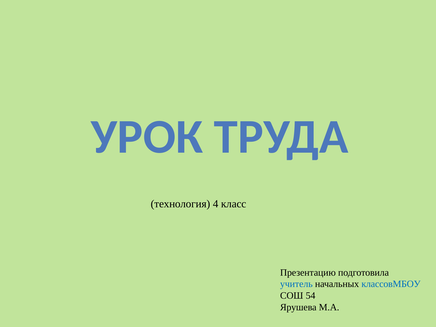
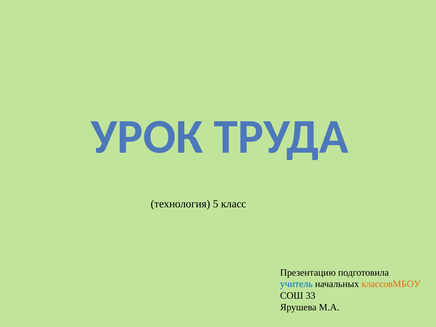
4: 4 -> 5 (216, 204)
классовМБОУ colour: blue -> orange (391, 284)
54: 54 -> 33 (311, 296)
